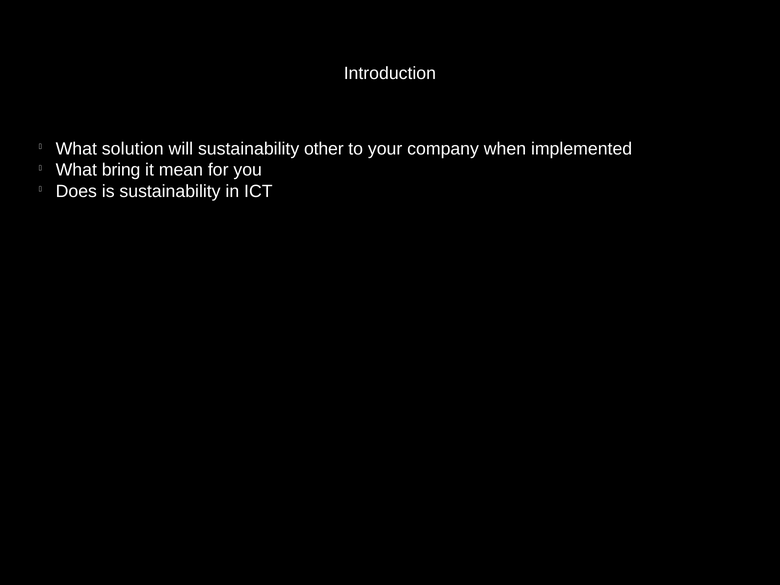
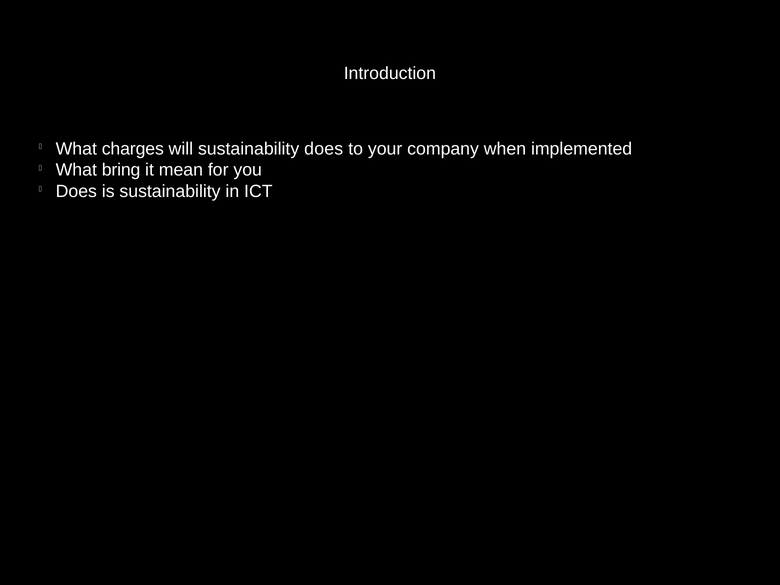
solution: solution -> charges (133, 149)
sustainability other: other -> does (324, 149)
